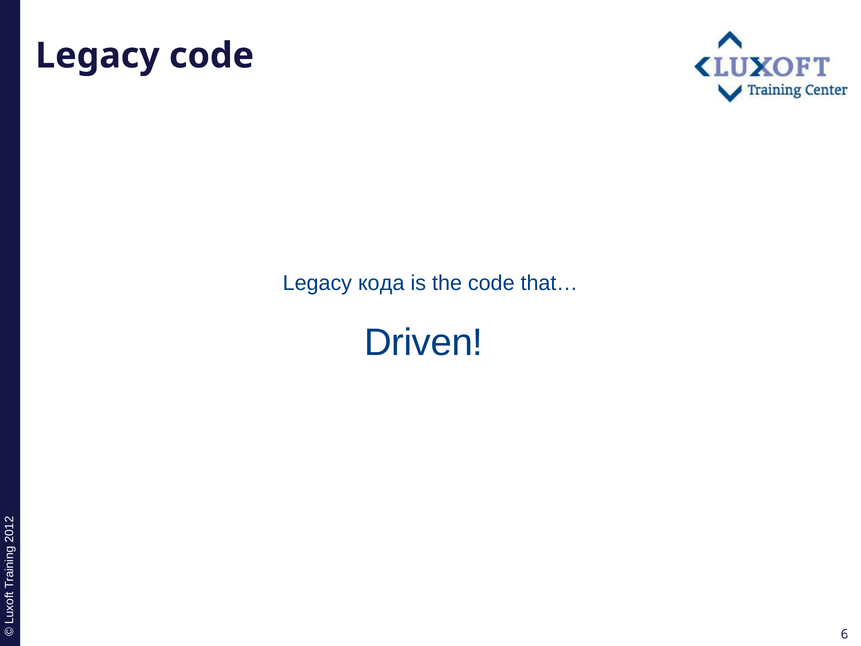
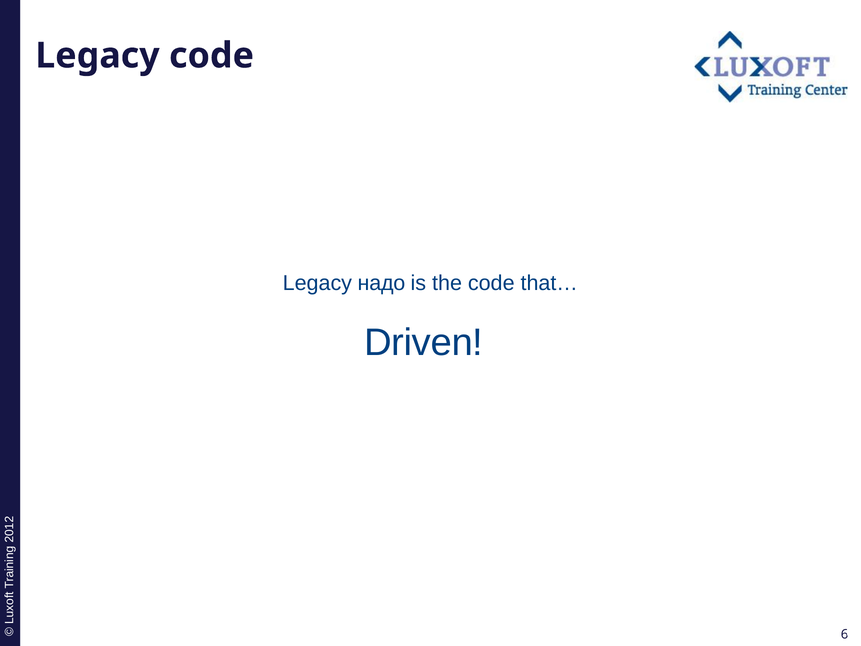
кода: кода -> надо (381, 283)
